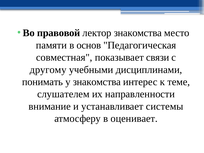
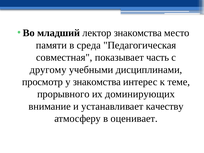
правовой: правовой -> младший (59, 33)
основ: основ -> среда (89, 45)
связи: связи -> часть (158, 57)
понимать: понимать -> просмотр (42, 82)
слушателем: слушателем -> прорывного (63, 94)
направленности: направленности -> доминирующих (140, 94)
системы: системы -> качеству (165, 106)
